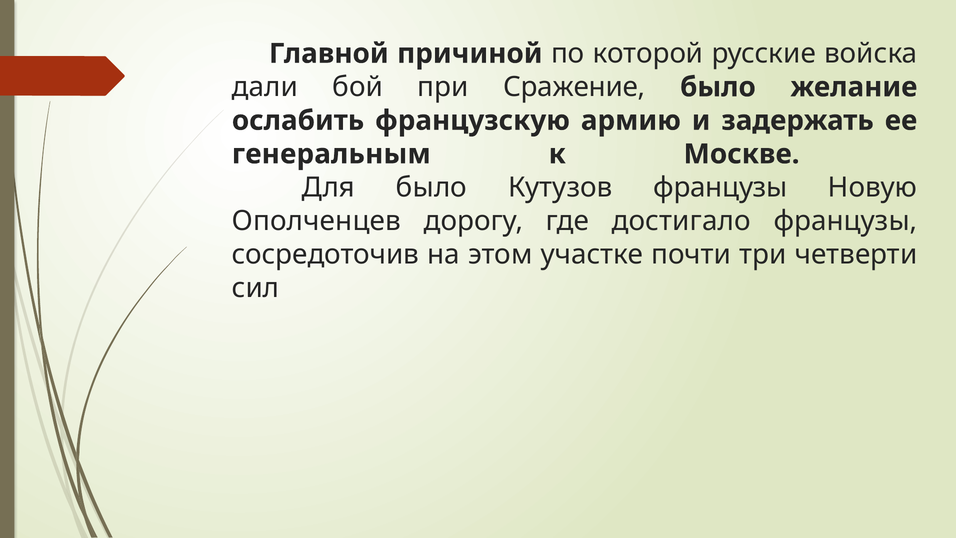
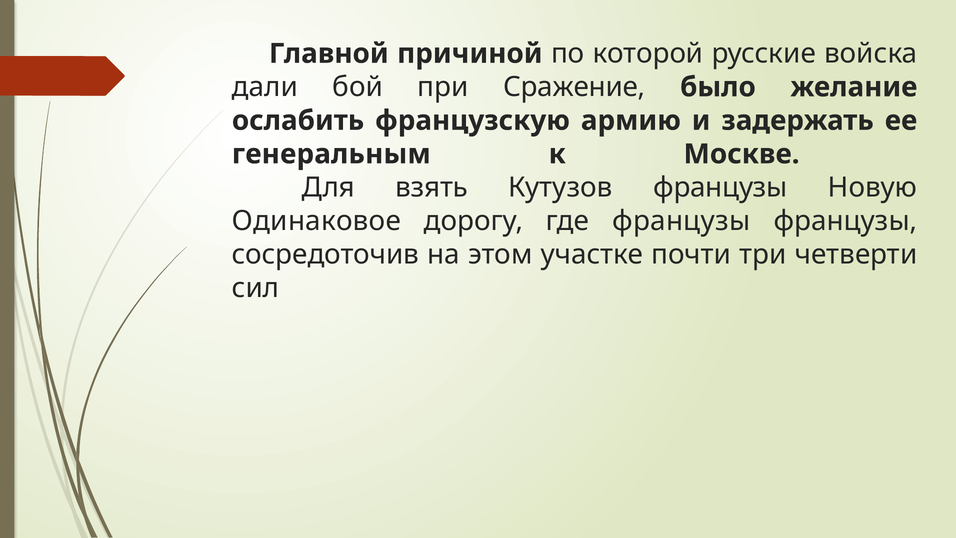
Для было: было -> взять (432, 188)
Ополченцев: Ополченцев -> Одинаковое (316, 221)
где достигало: достигало -> французы (681, 221)
